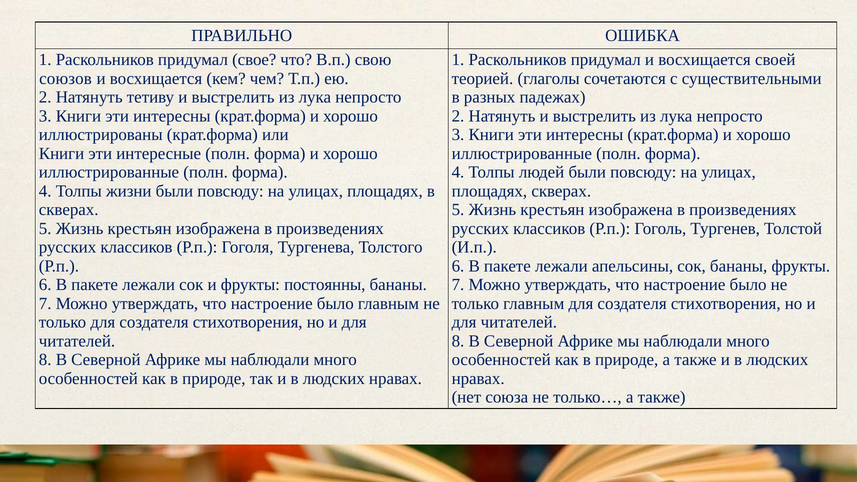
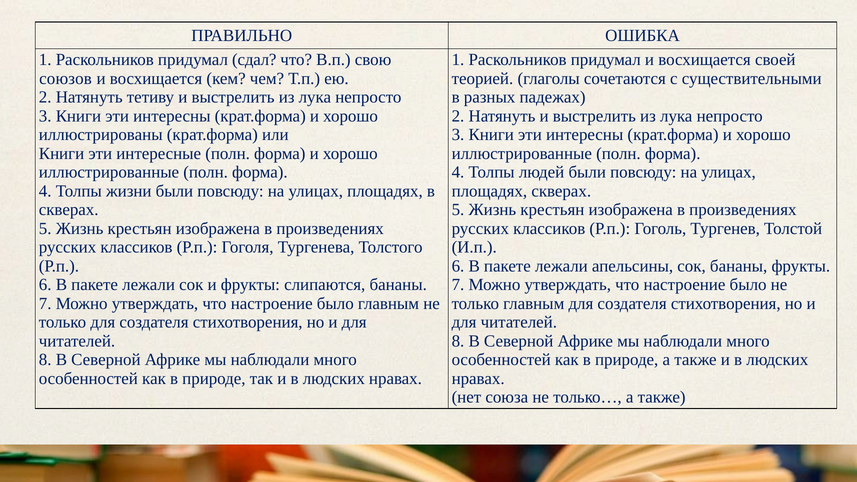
свое: свое -> сдал (254, 60)
постоянны: постоянны -> слипаются (325, 285)
